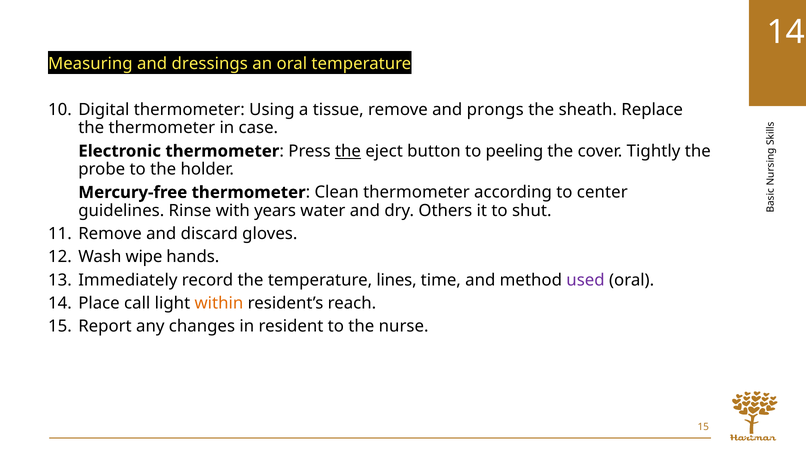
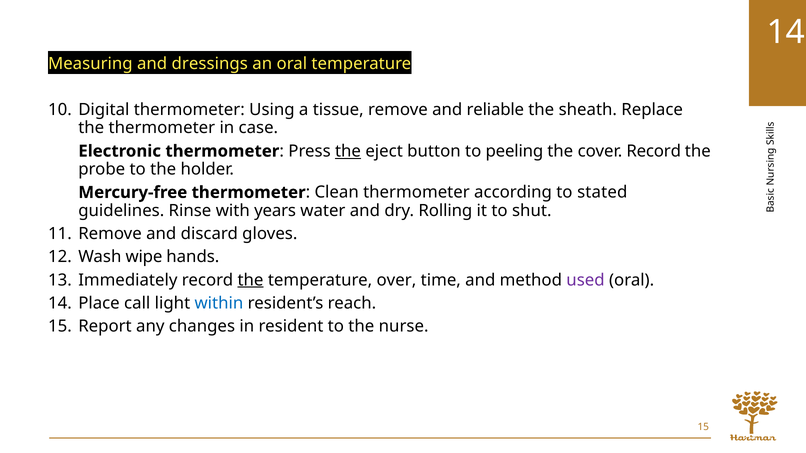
prongs: prongs -> reliable (495, 110)
cover Tightly: Tightly -> Record (654, 151)
center: center -> stated (602, 193)
Others: Others -> Rolling (445, 211)
the underline: none -> present (251, 280)
lines: lines -> over (396, 280)
within colour: orange -> blue (219, 303)
